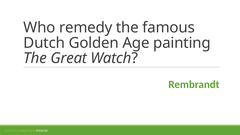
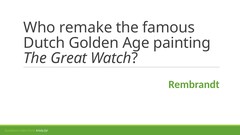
remedy: remedy -> remake (86, 28)
